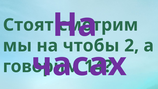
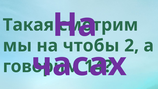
Стоят: Стоят -> Такая (28, 25)
